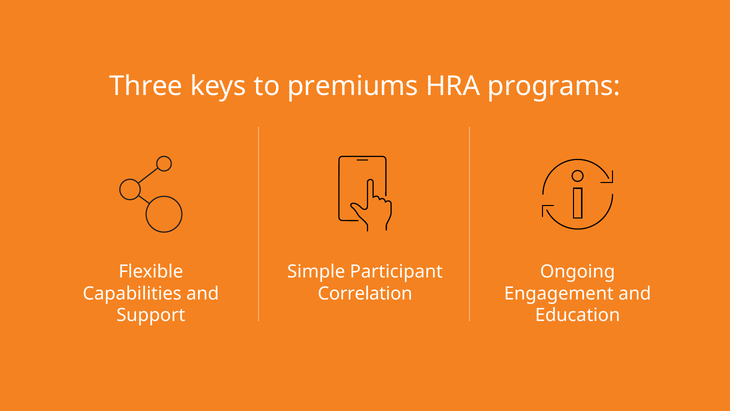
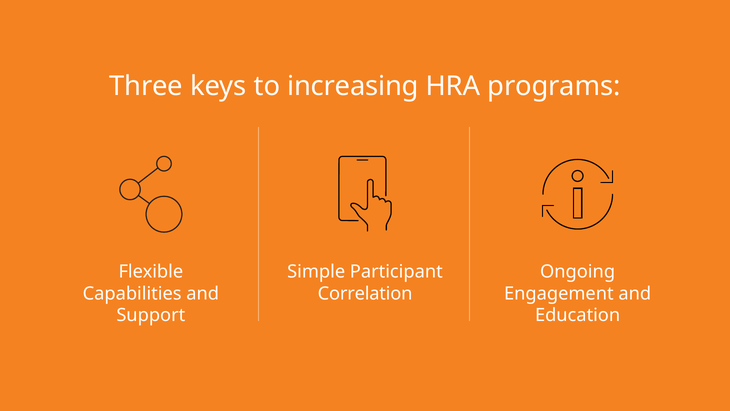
premiums: premiums -> increasing (353, 86)
